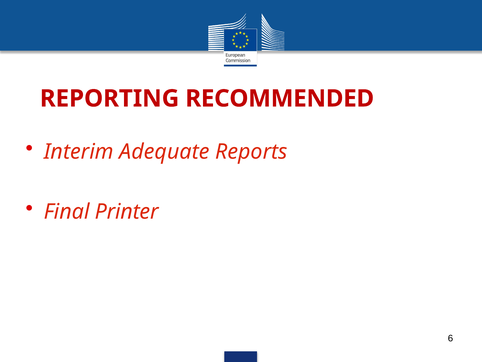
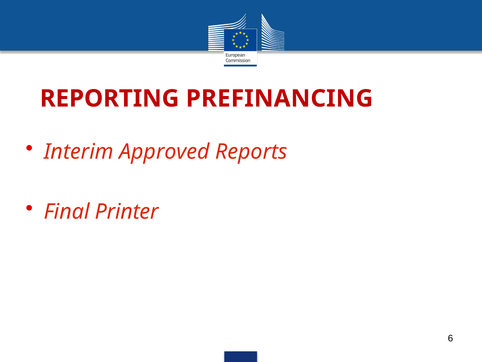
RECOMMENDED: RECOMMENDED -> PREFINANCING (279, 98)
Adequate: Adequate -> Approved (164, 152)
